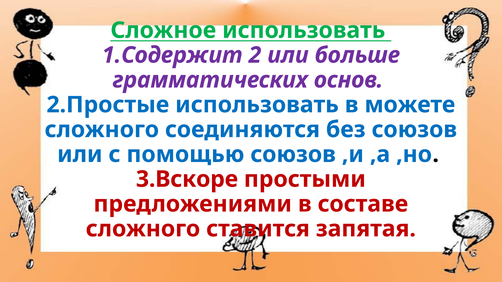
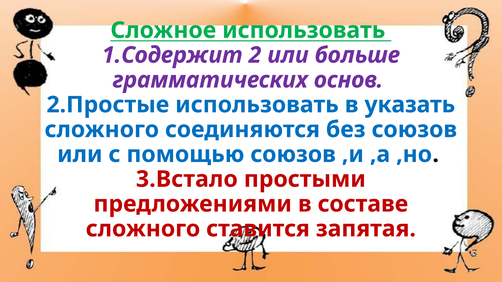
можете: можете -> указать (410, 105)
3.Вскоре: 3.Вскоре -> 3.Встало (187, 179)
